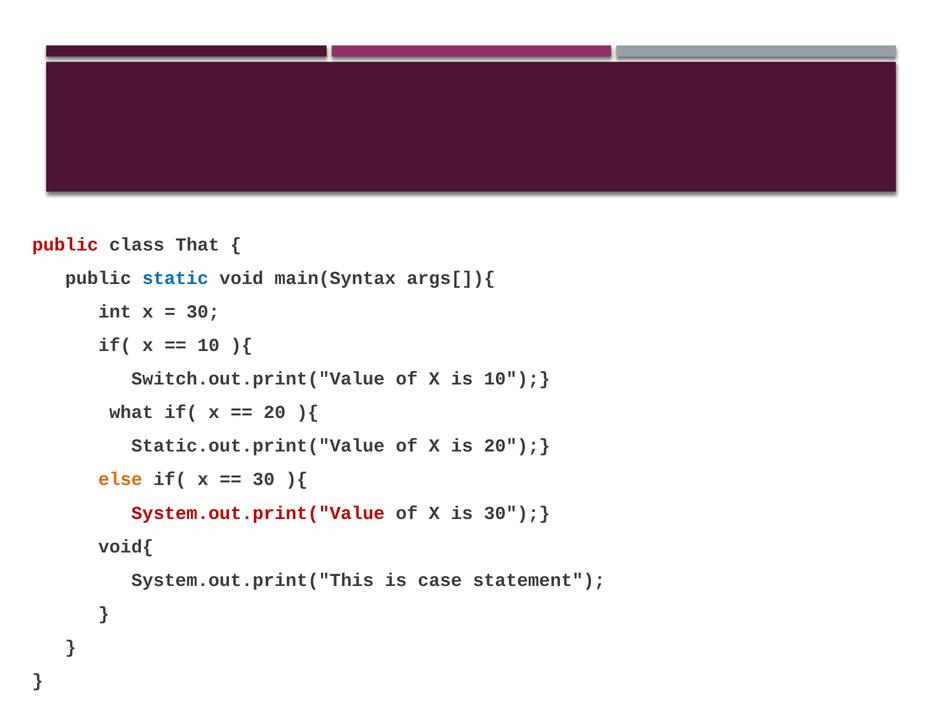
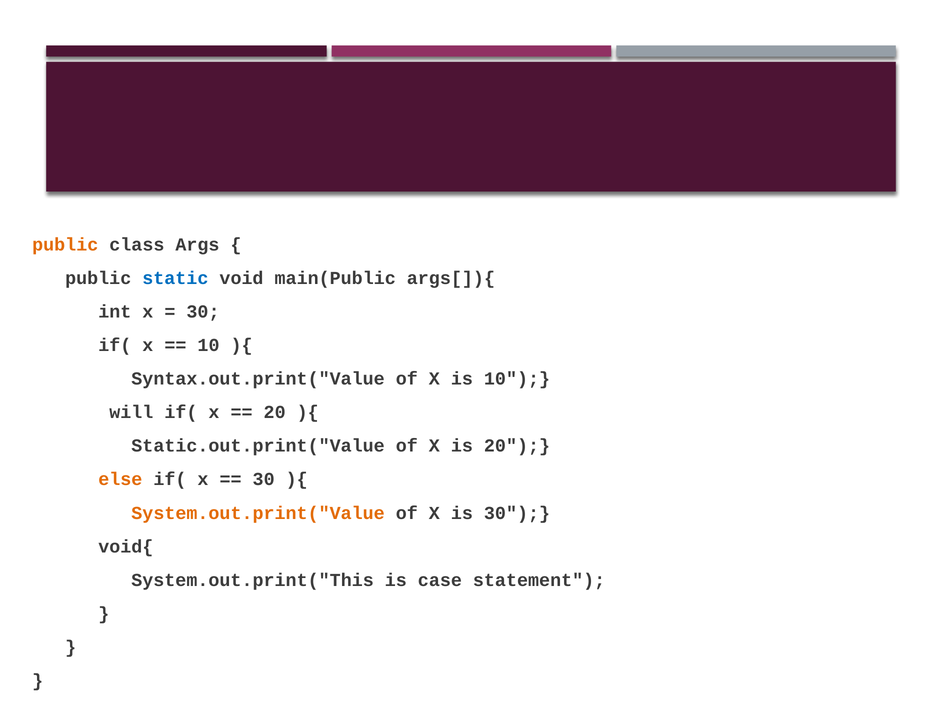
public colour: red -> orange (65, 245)
That: That -> Args (197, 245)
main(Syntax: main(Syntax -> main(Public (335, 278)
Switch.out.print("Value: Switch.out.print("Value -> Syntax.out.print("Value (258, 379)
what: what -> will (131, 412)
System.out.print("Value colour: red -> orange (258, 513)
